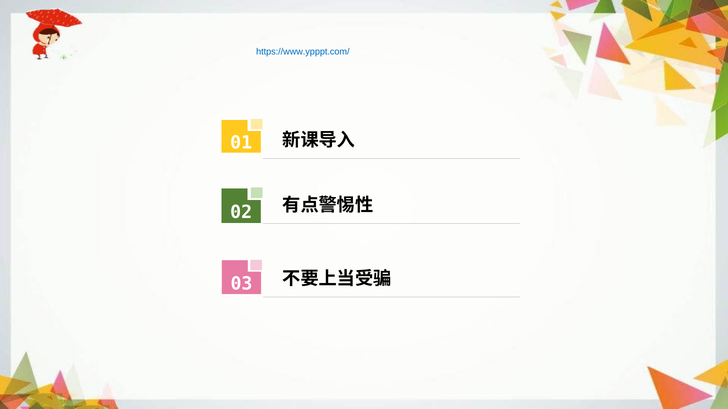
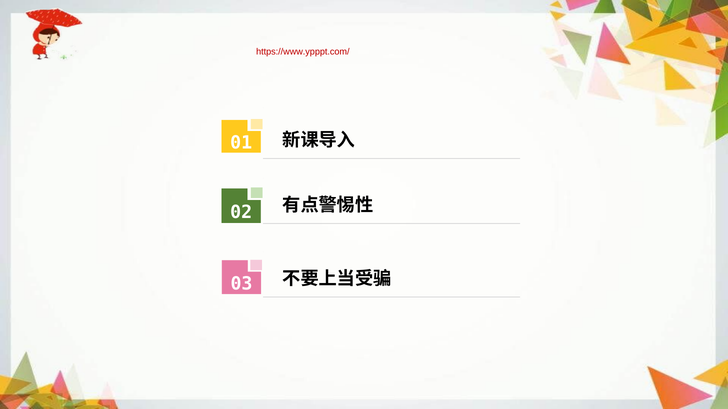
https://www.ypppt.com/ colour: blue -> red (303, 52)
